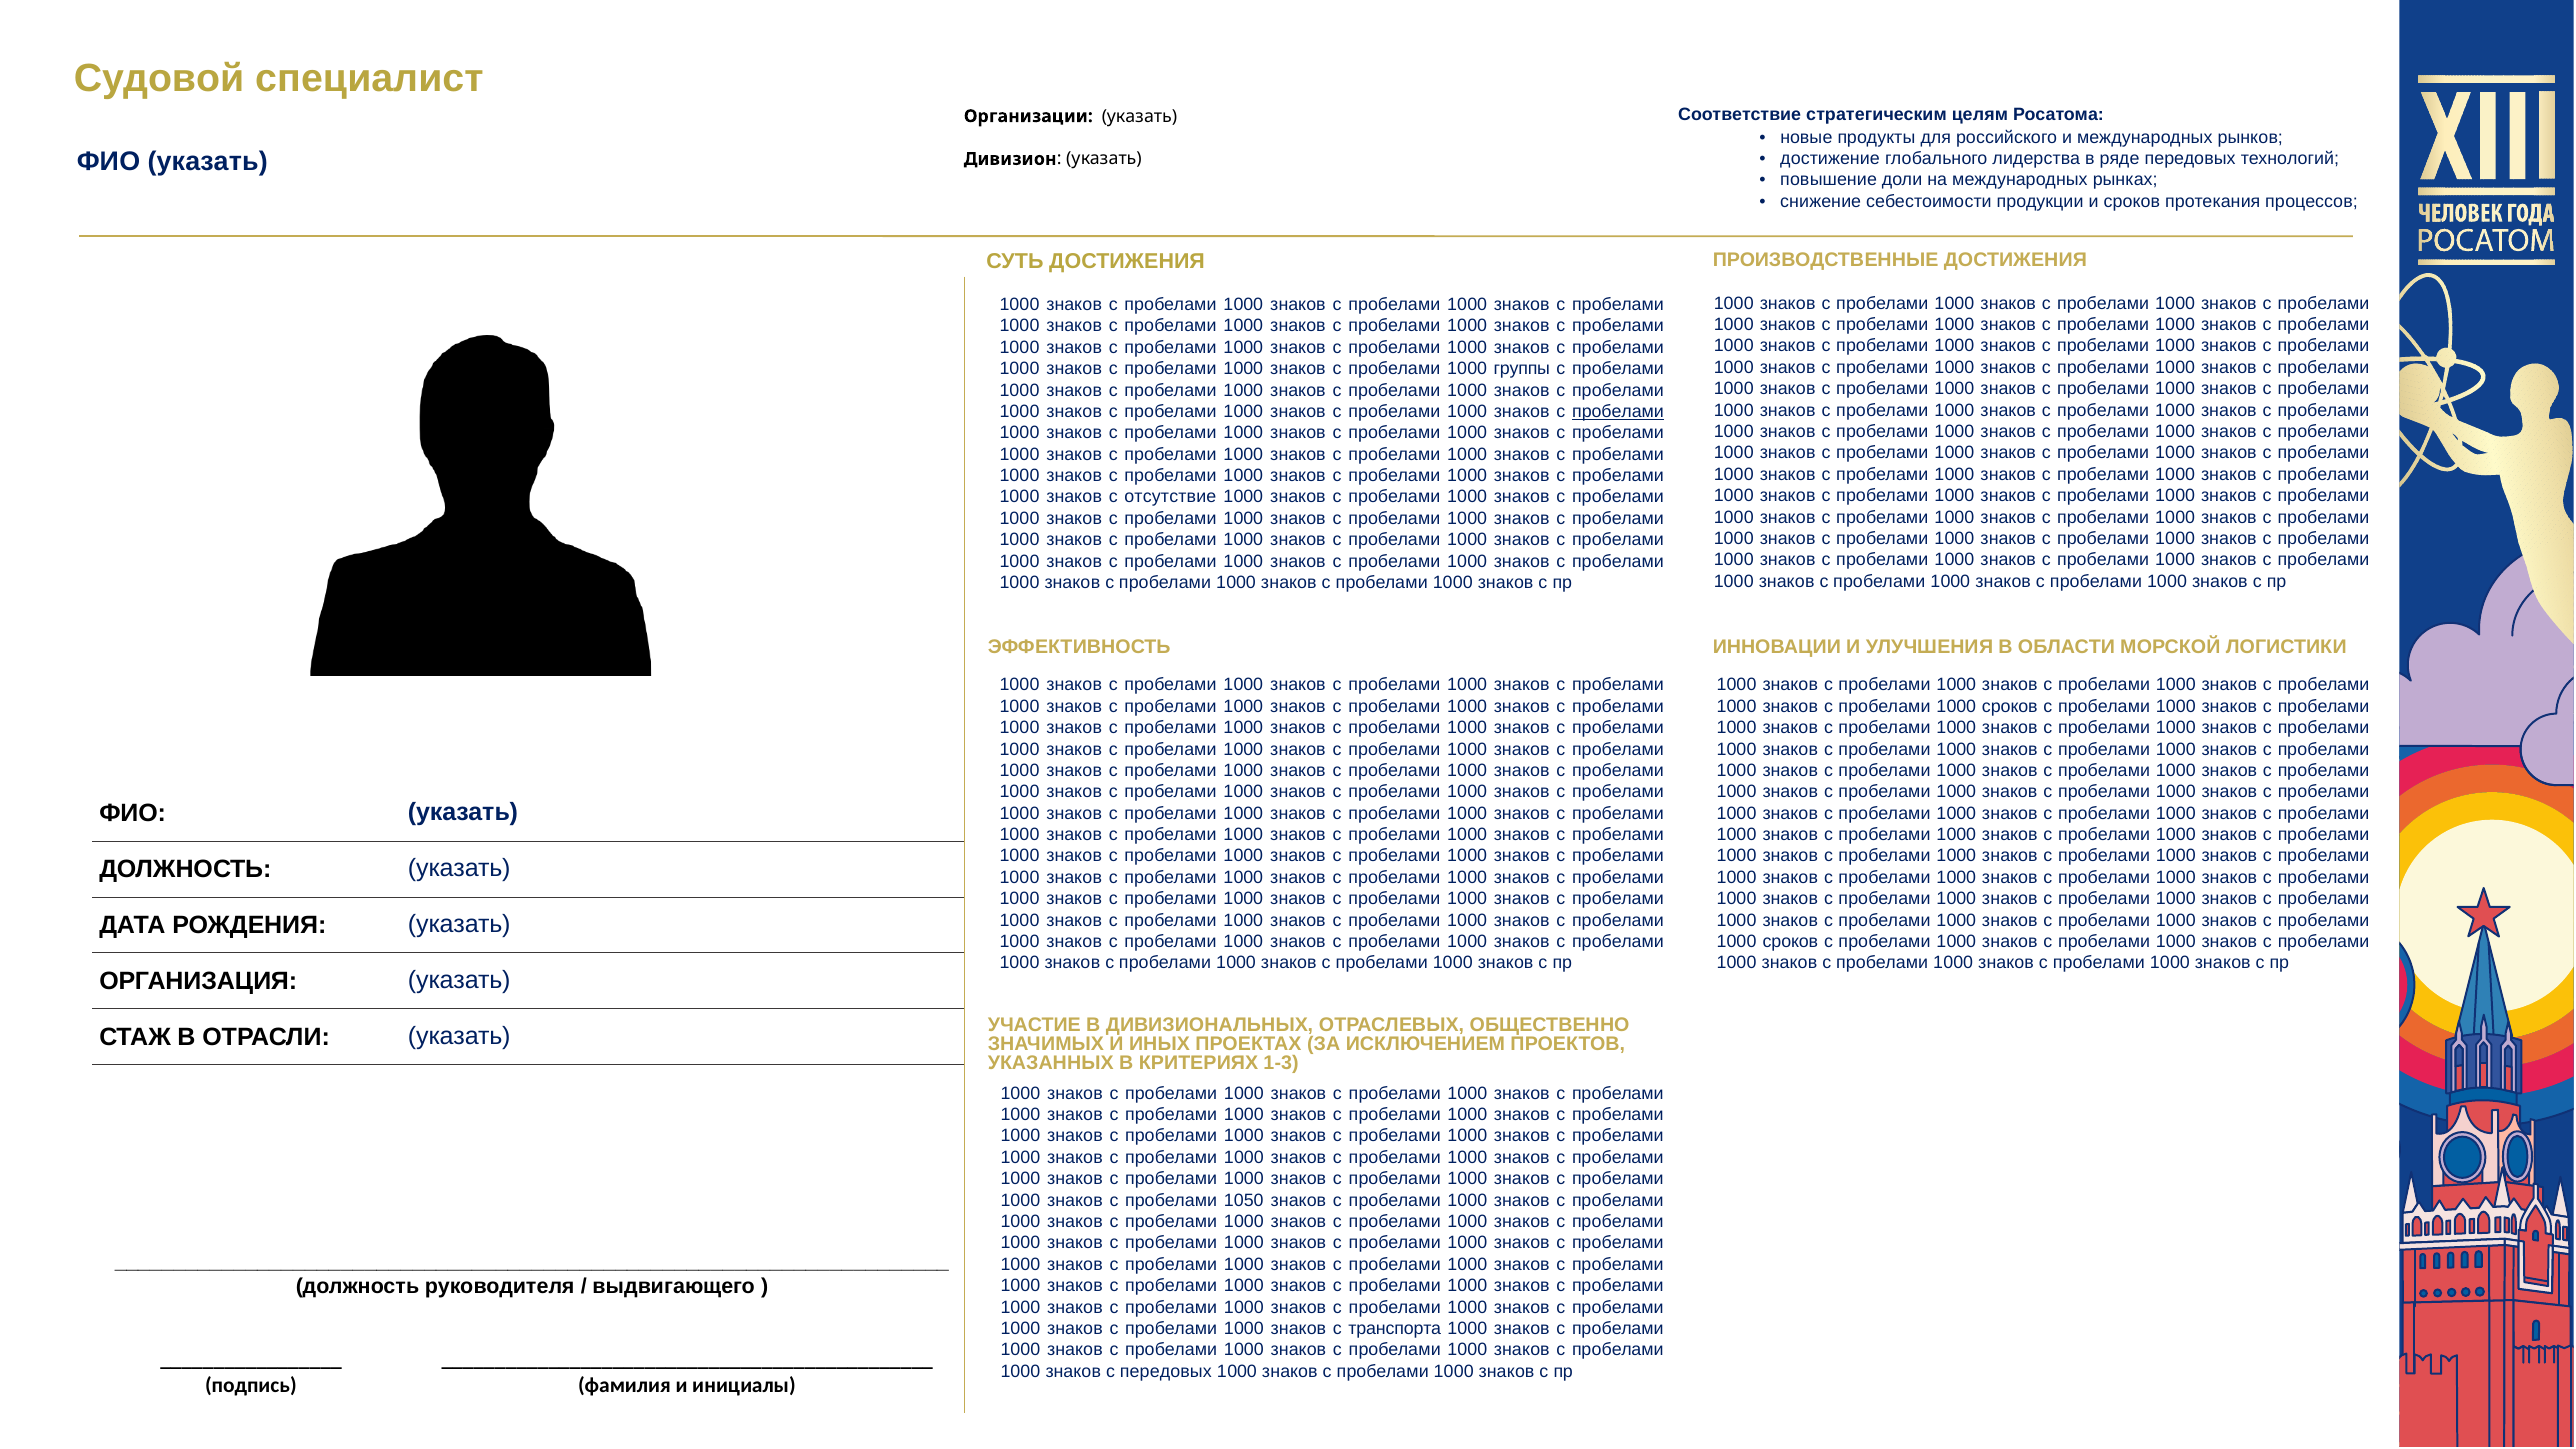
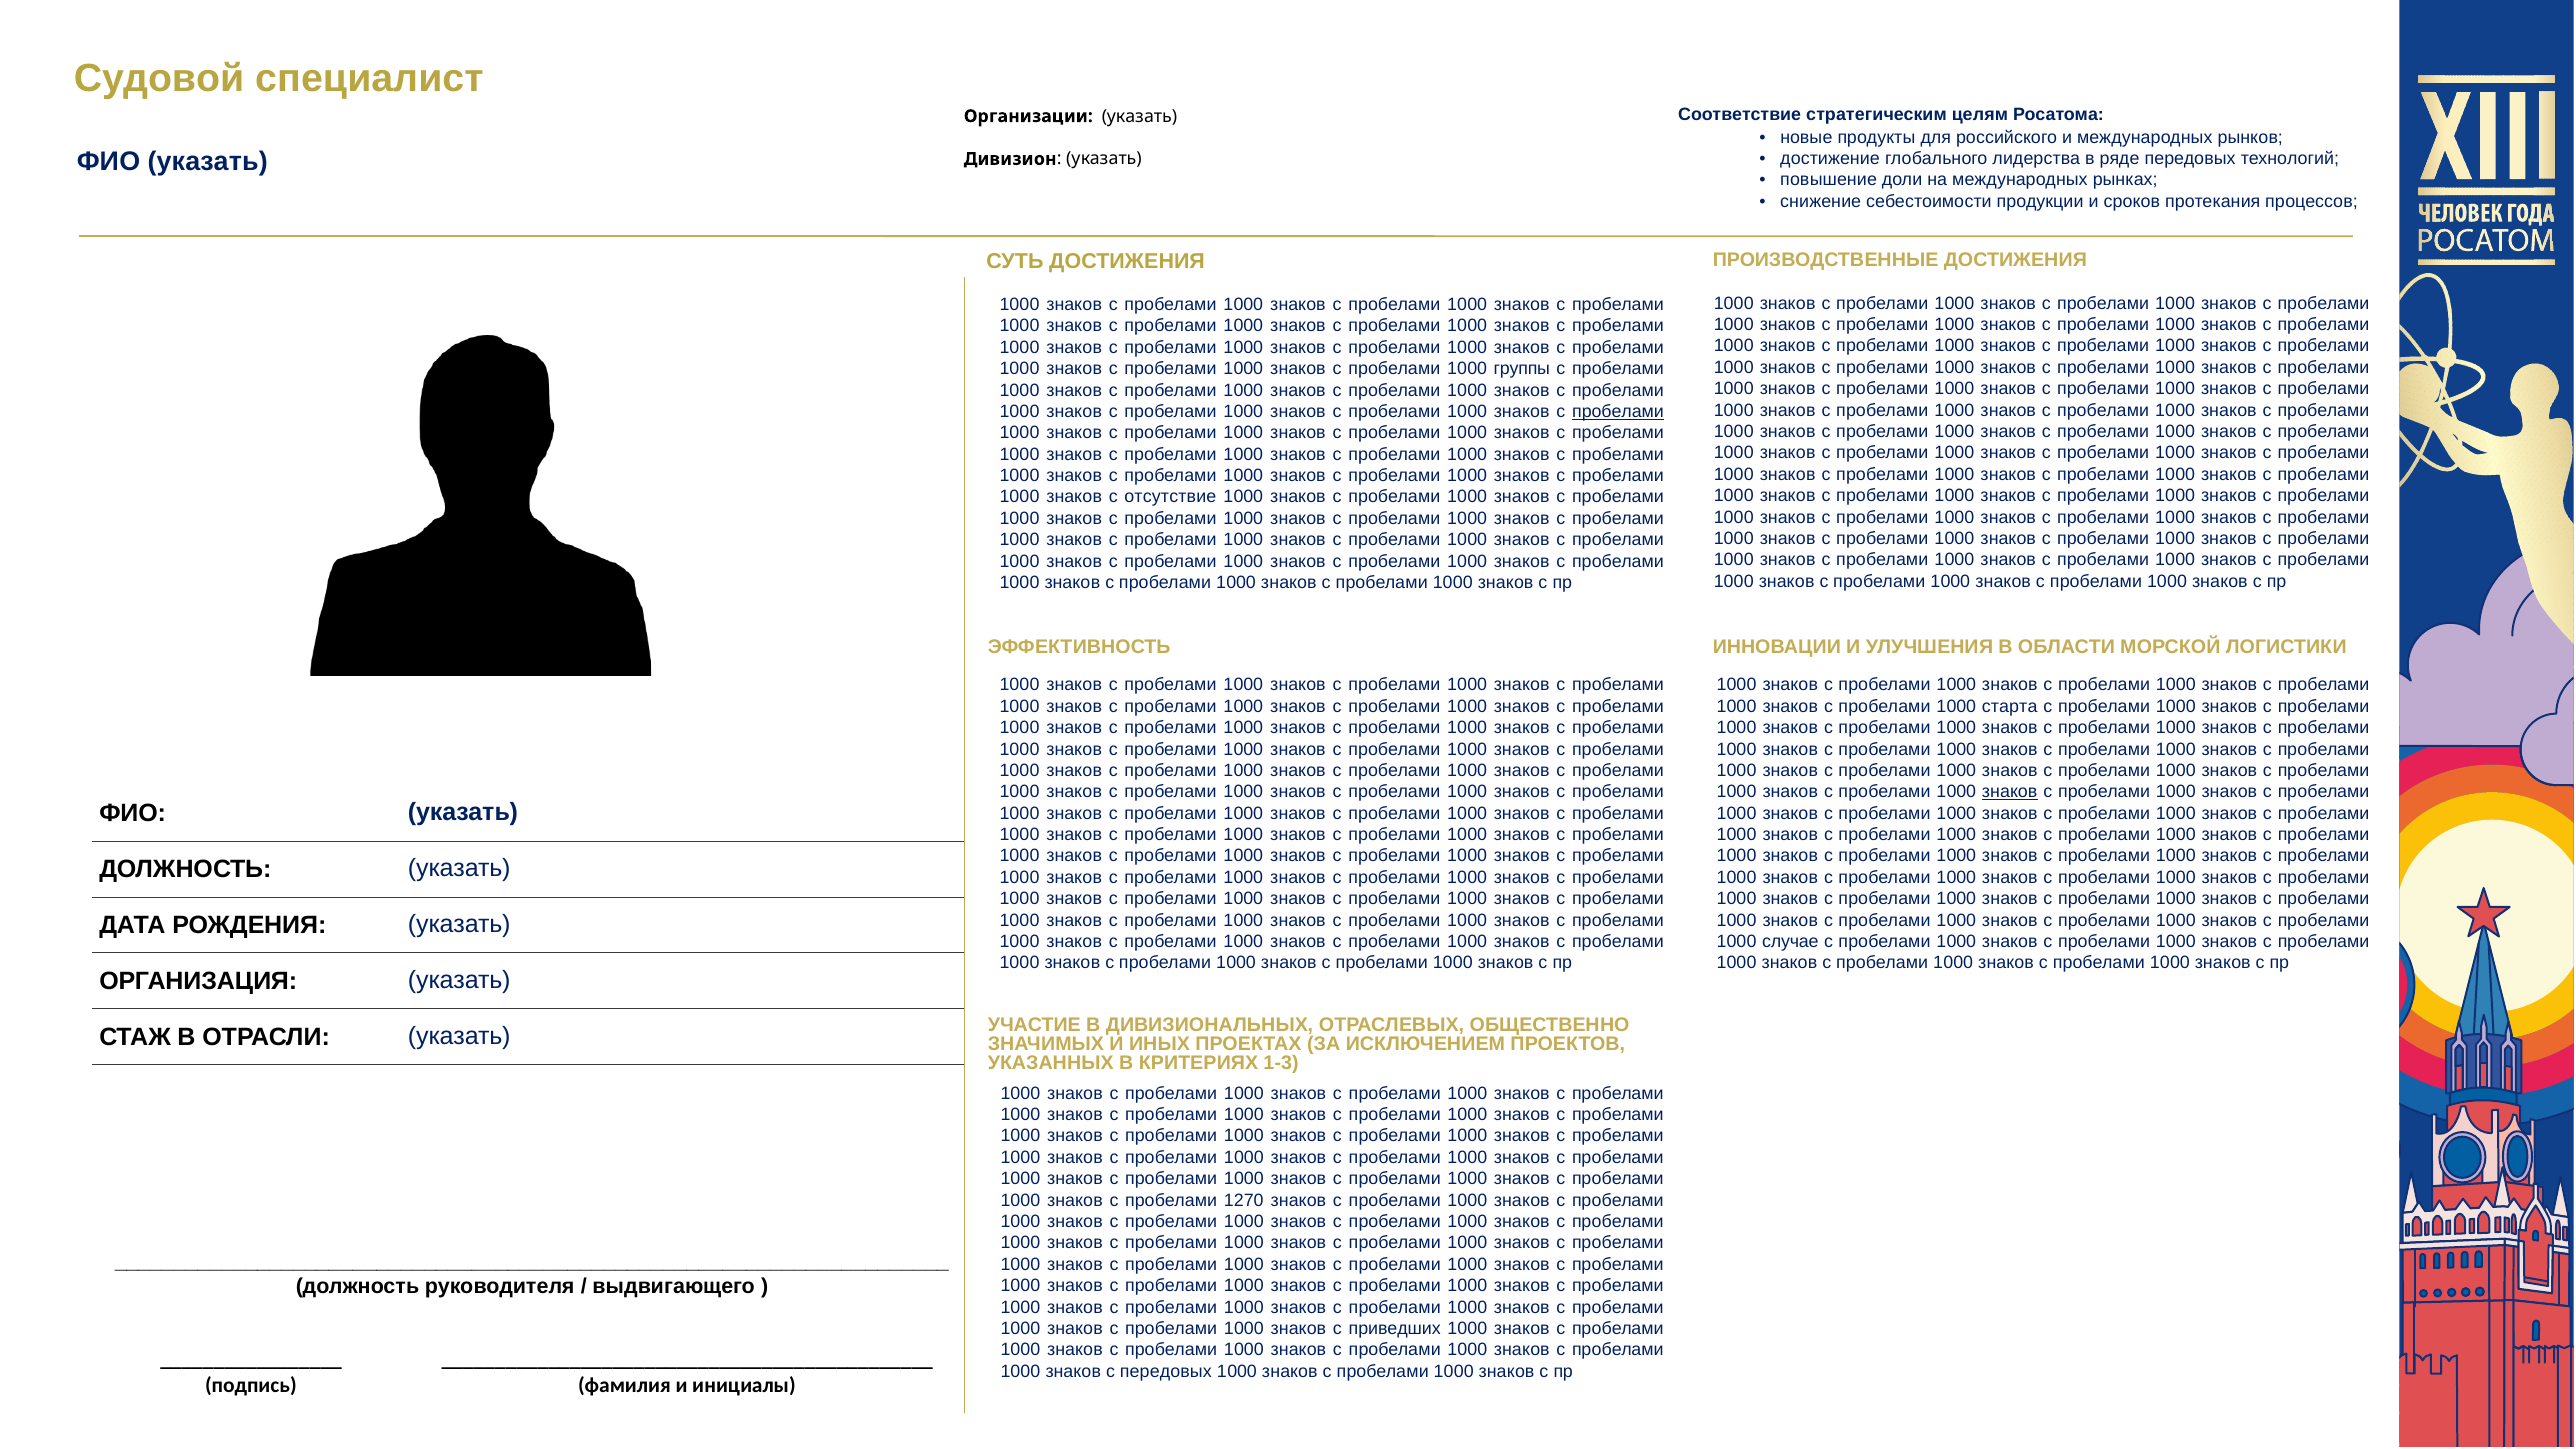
сроков: сроков -> старта (2010, 706)
знаков underline: none -> present (2010, 792)
сроков: сроков -> случае (1790, 942)
1050: 1050 -> 1270 (1244, 1200)
транспорта: транспорта -> приведших (1395, 1329)
